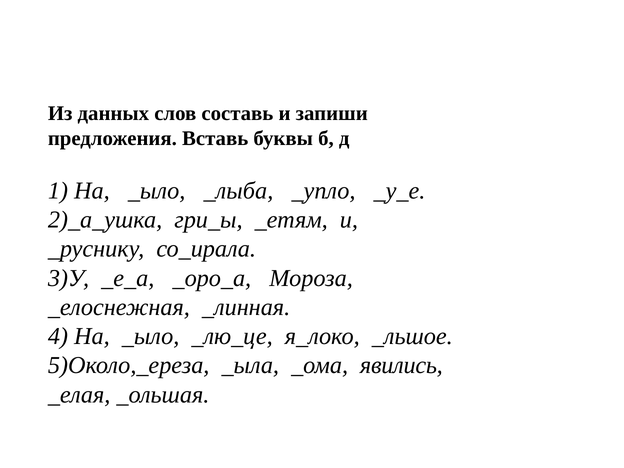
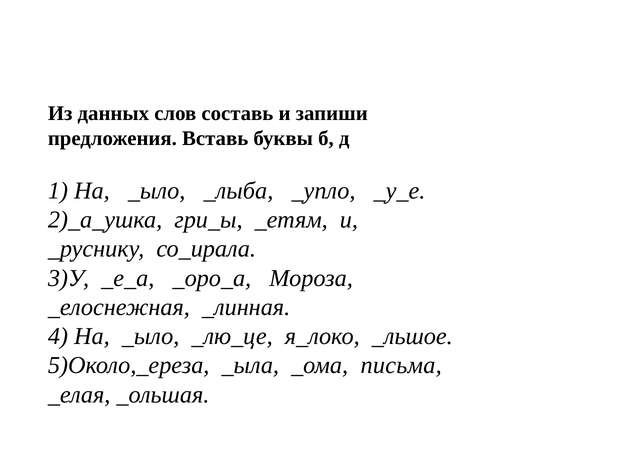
явились: явились -> письма (401, 365)
